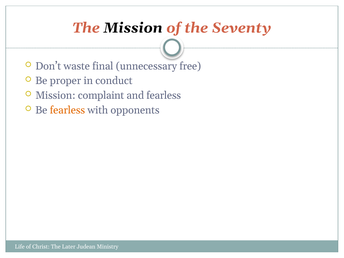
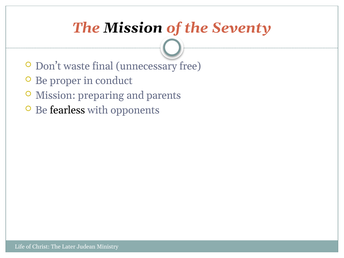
complaint: complaint -> preparing (101, 95)
and fearless: fearless -> parents (164, 95)
fearless colour: orange -> black (67, 110)
